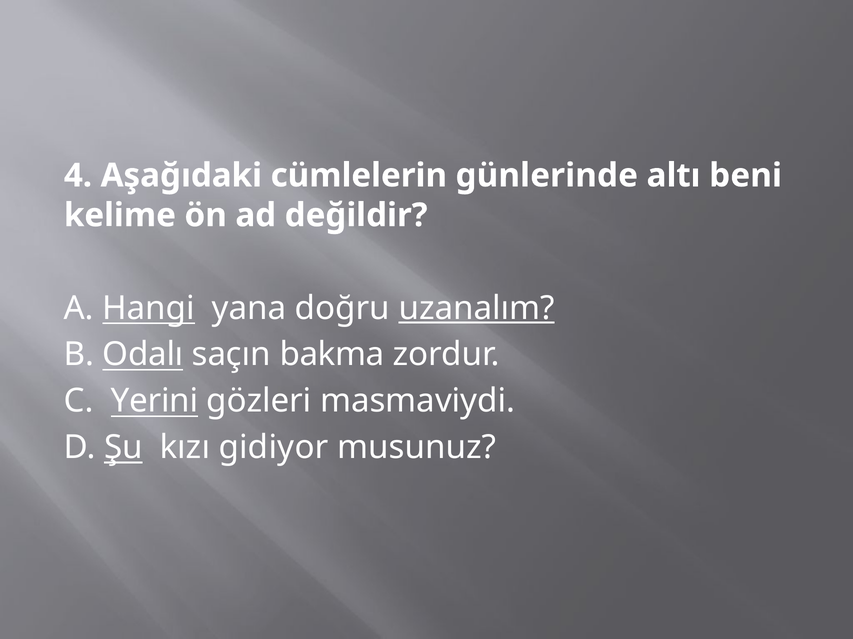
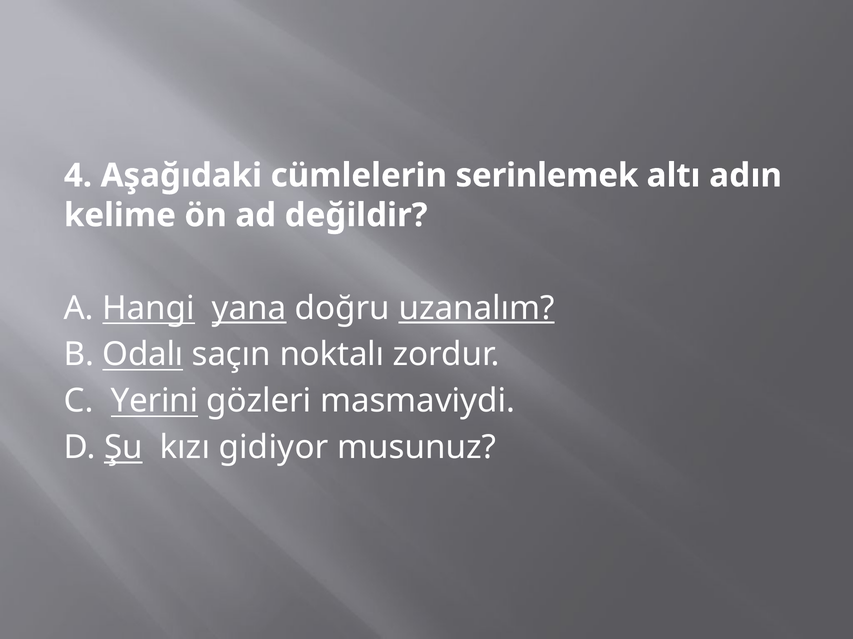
günlerinde: günlerinde -> serinlemek (547, 176)
beni: beni -> adın (746, 176)
yana underline: none -> present (249, 308)
bakma: bakma -> noktalı (332, 355)
